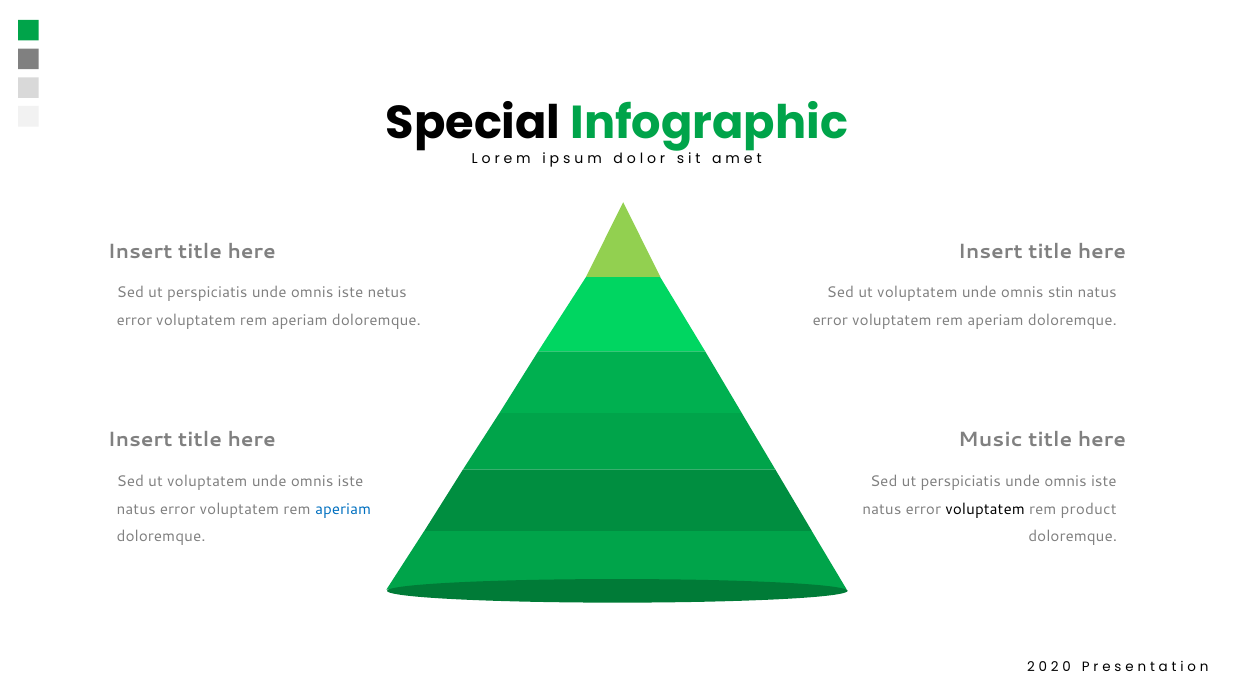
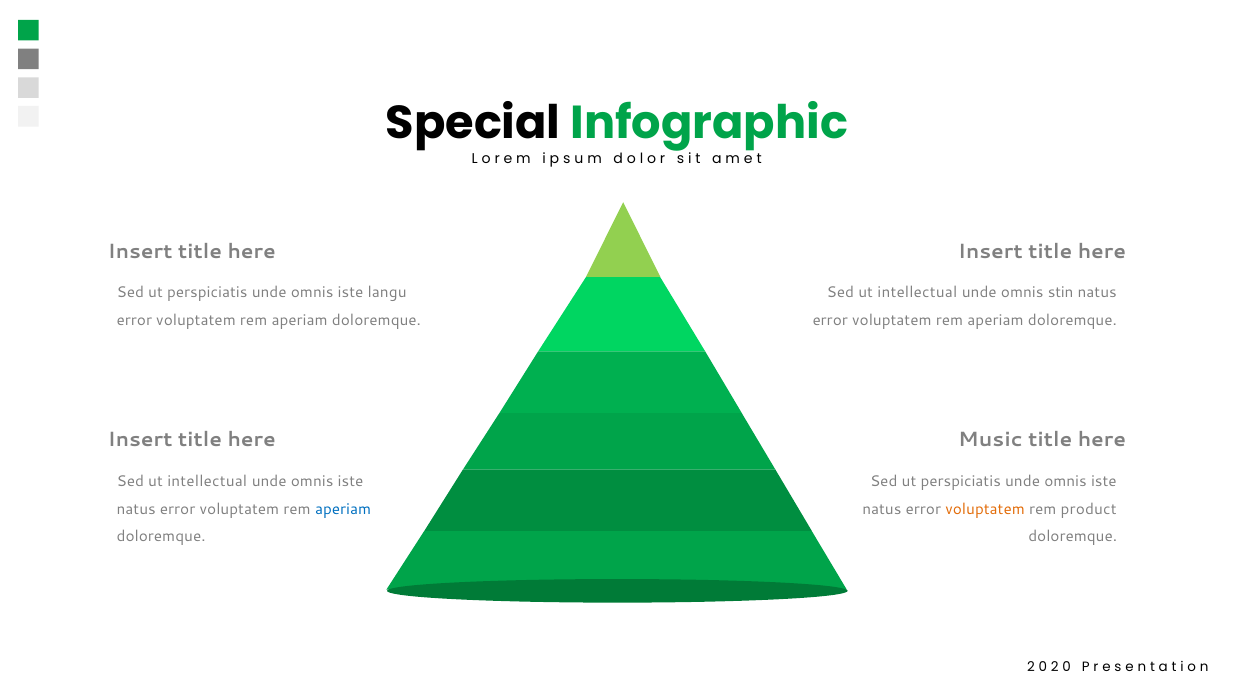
netus: netus -> langu (387, 292)
voluptatem: voluptatem -> intellectual (917, 292)
voluptatem: voluptatem -> intellectual (207, 481)
voluptatem colour: black -> orange (985, 509)
